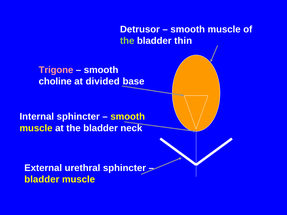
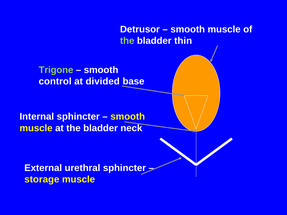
Trigone colour: pink -> light green (56, 70)
choline: choline -> control (55, 81)
bladder: bladder -> storage (42, 180)
